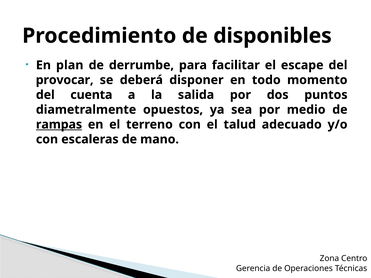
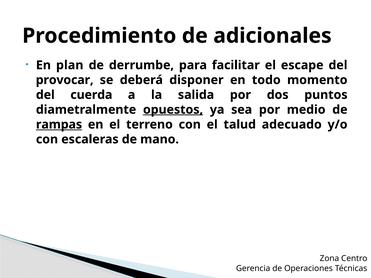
disponibles: disponibles -> adicionales (272, 36)
cuenta: cuenta -> cuerda (91, 95)
opuestos underline: none -> present (173, 110)
